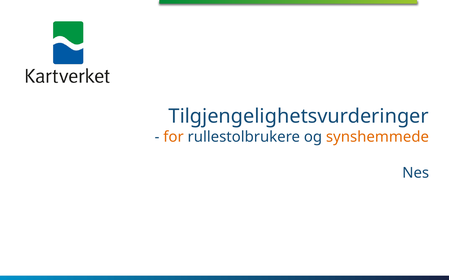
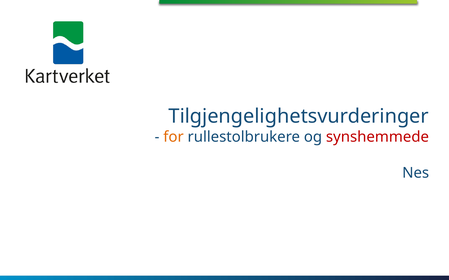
synshemmede colour: orange -> red (377, 137)
